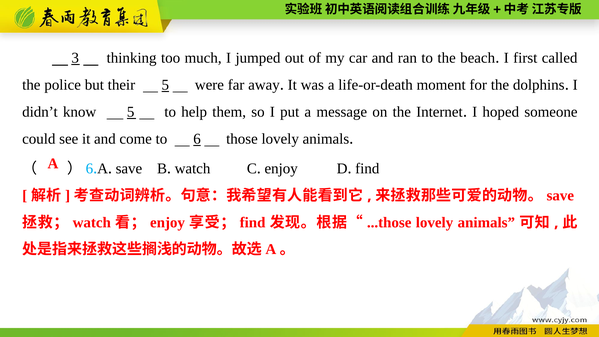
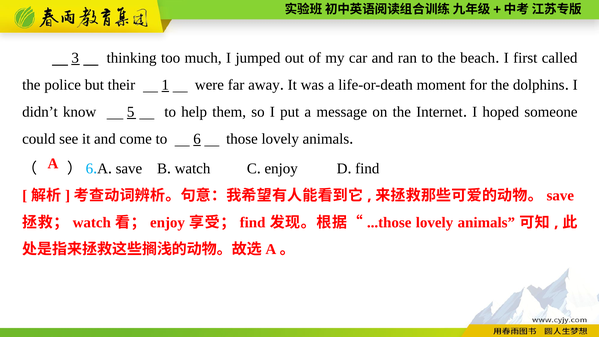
their 5: 5 -> 1 (165, 85)
